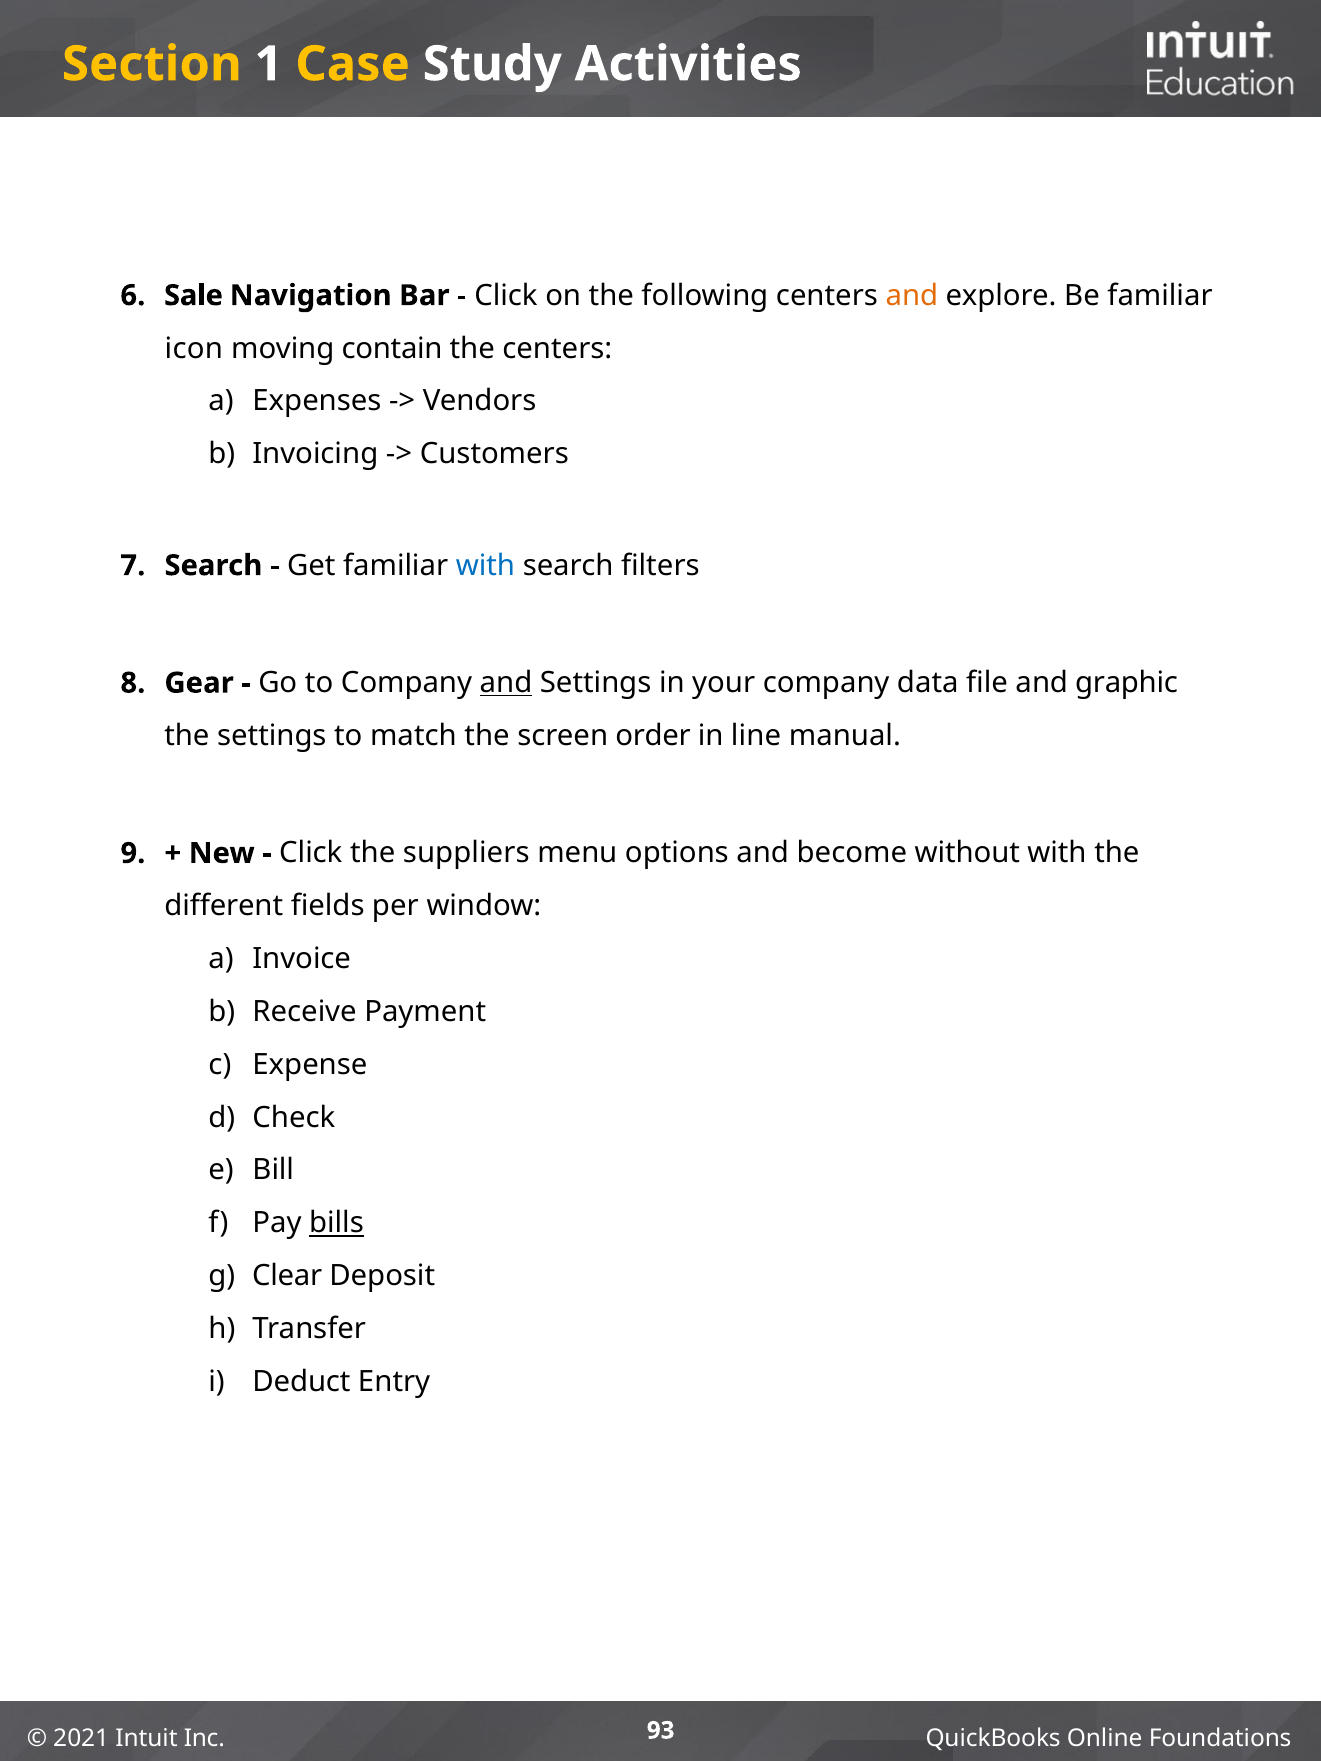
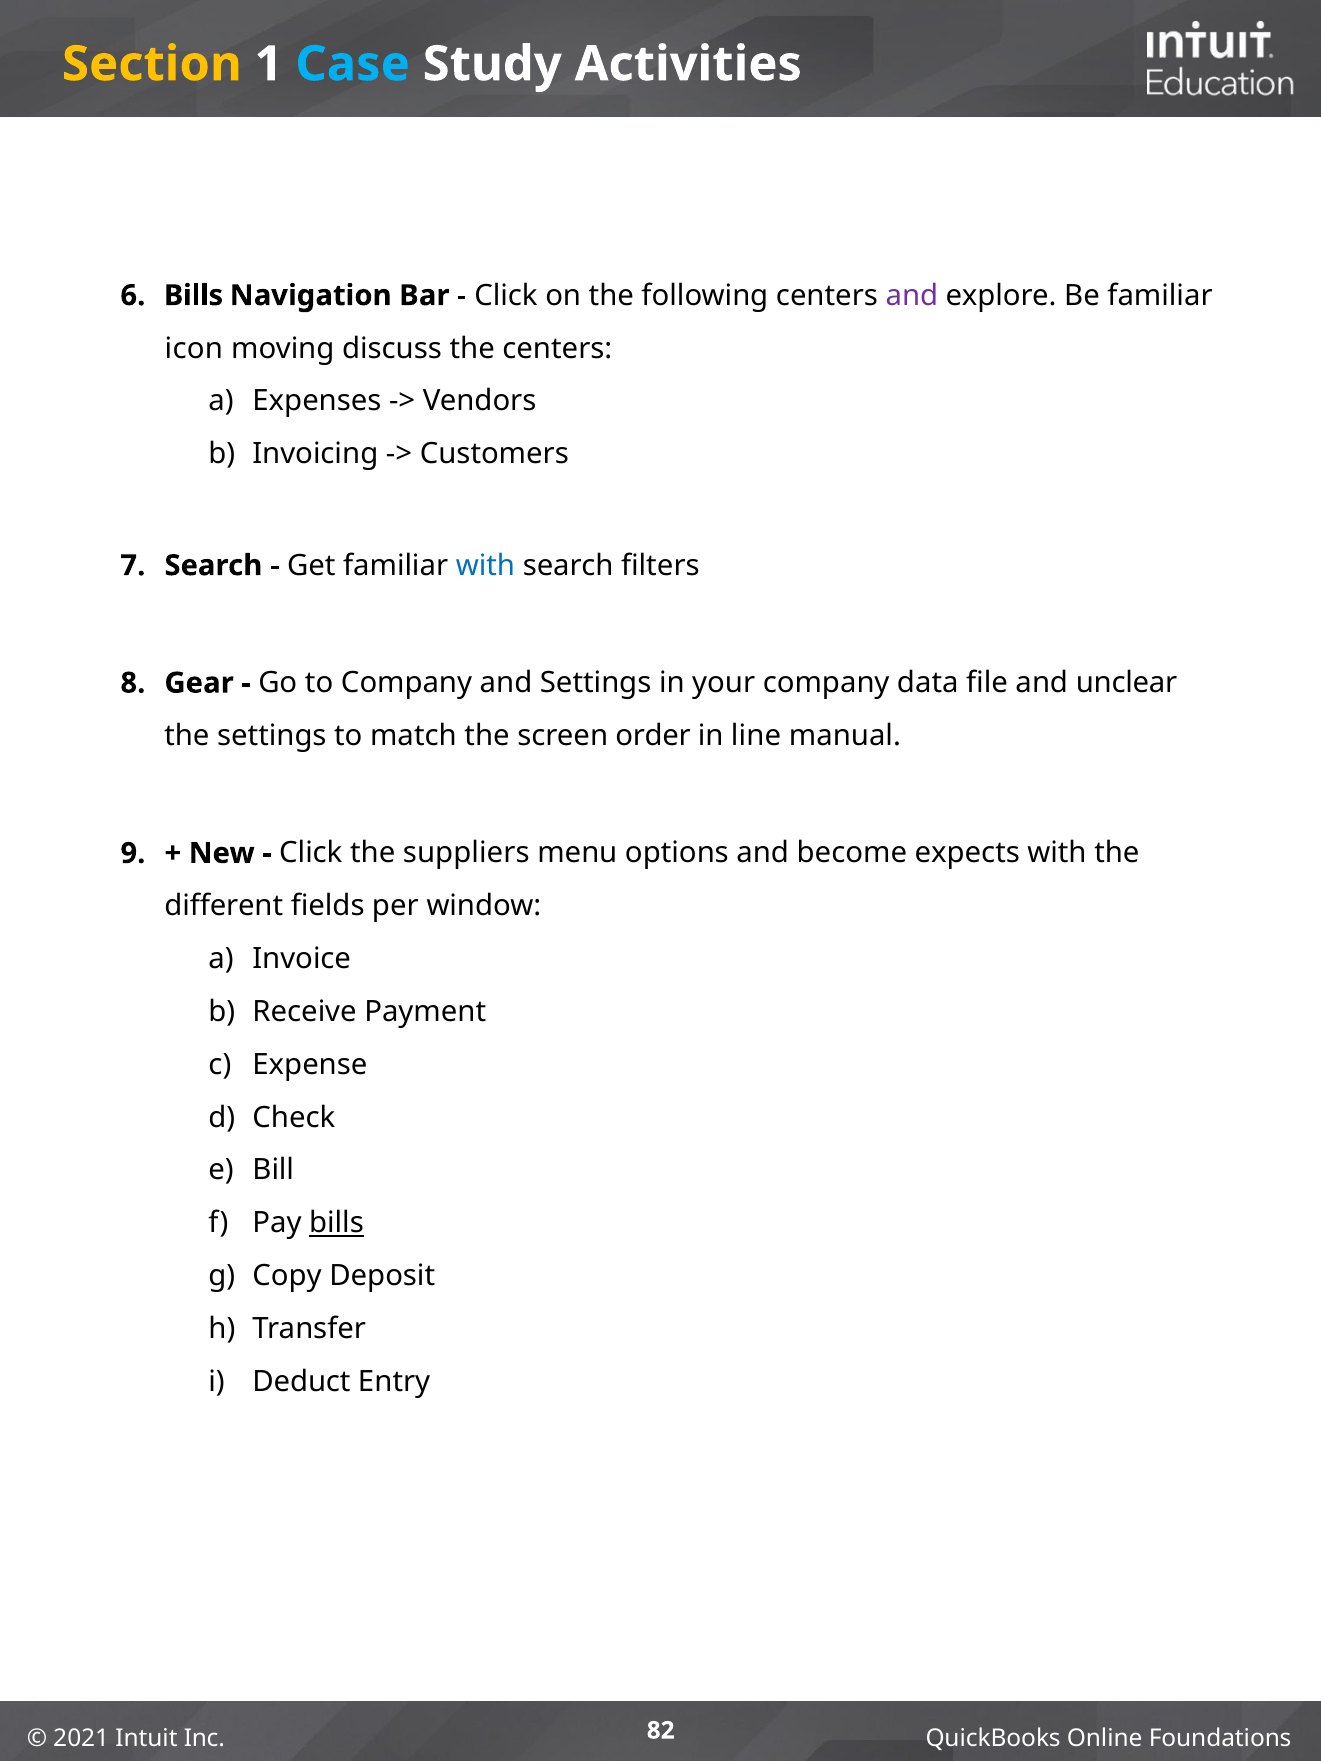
Case colour: yellow -> light blue (353, 64)
Sale: Sale -> Bills (193, 296)
and colour: orange -> purple (912, 296)
contain: contain -> discuss (392, 348)
and underline: present -> none (506, 683)
graphic: graphic -> unclear (1127, 683)
without: without -> expects (967, 853)
Clear: Clear -> Copy (287, 1276)
93: 93 -> 82 (661, 1731)
